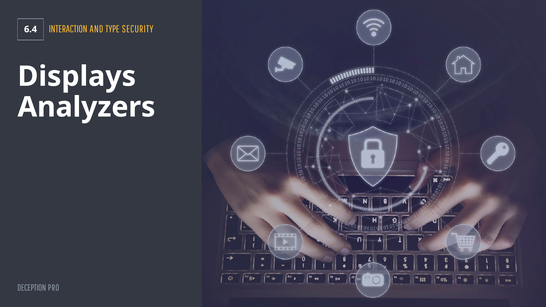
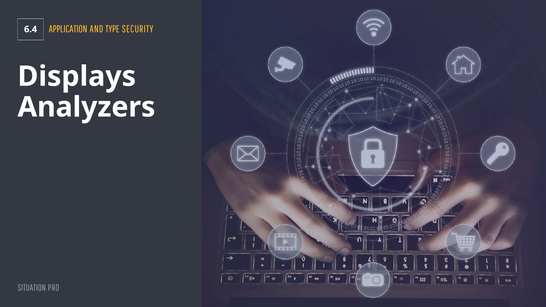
INTERACTION: INTERACTION -> APPLICATION (68, 29)
DECEPTION: DECEPTION -> SITUATION (32, 288)
